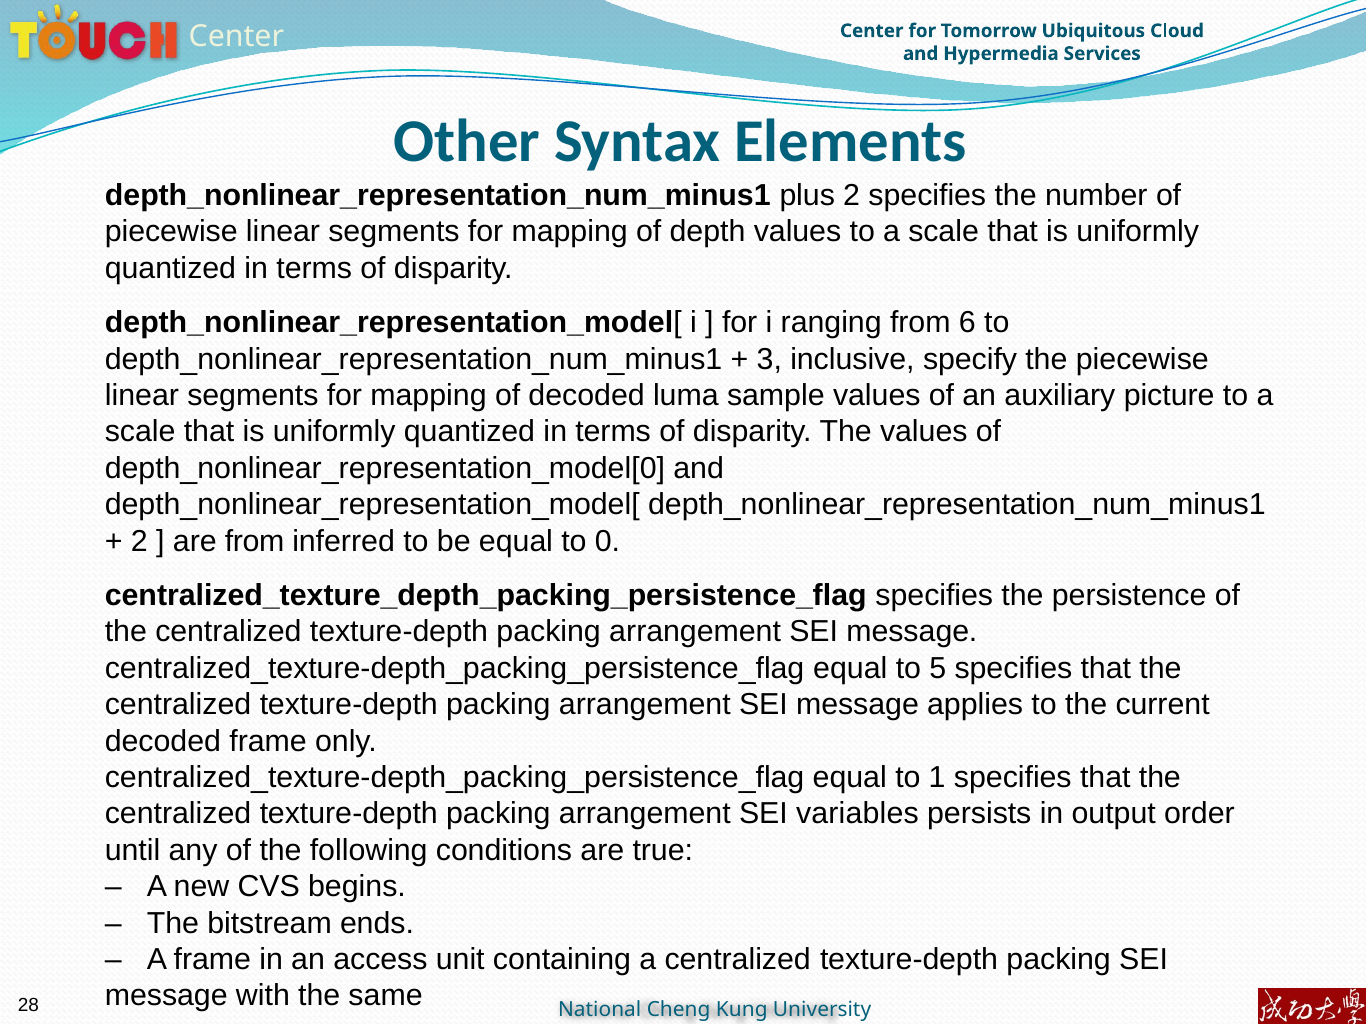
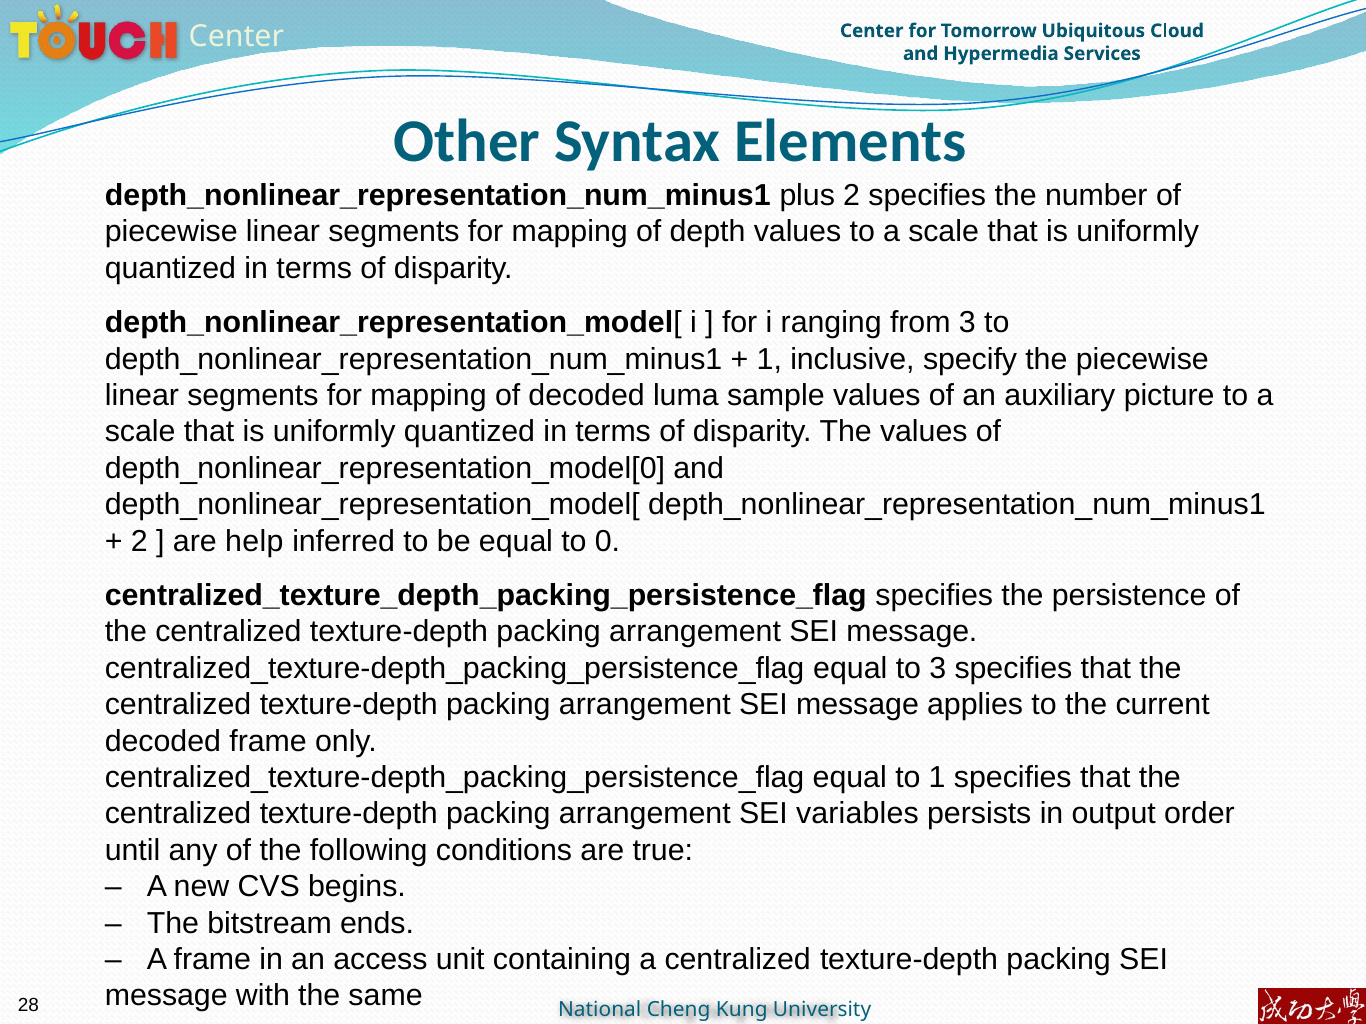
from 6: 6 -> 3 (967, 323)
3: 3 -> 1 (769, 359)
are from: from -> help (254, 541)
to 5: 5 -> 3 (938, 669)
